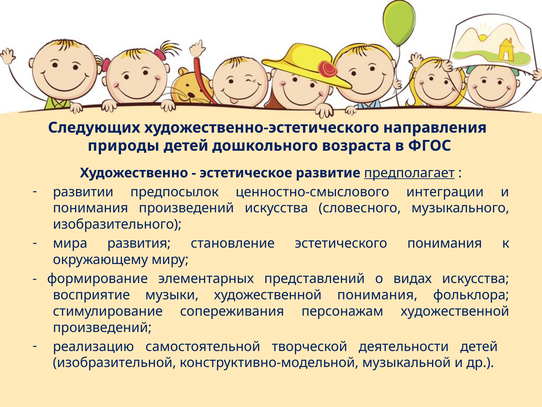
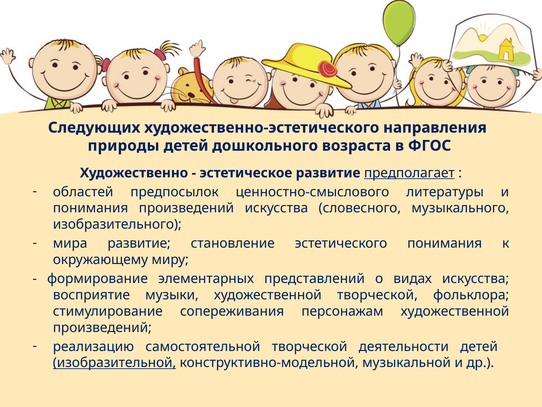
развитии: развитии -> областей (83, 192)
интеграции: интеграции -> литературы (445, 192)
мира развития: развития -> развитие (139, 243)
художественной понимания: понимания -> творческой (377, 295)
изобразительной underline: none -> present (115, 362)
